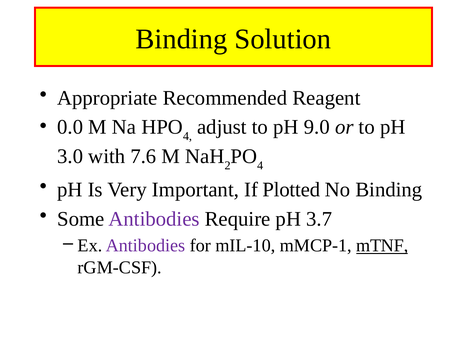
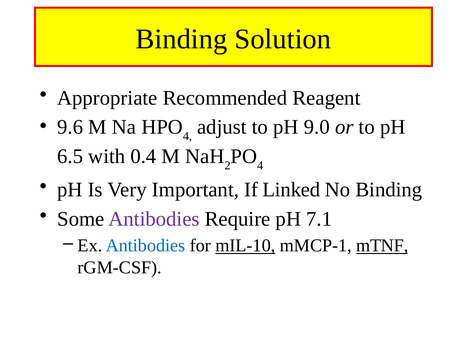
0.0: 0.0 -> 9.6 (70, 127)
3.0: 3.0 -> 6.5 (70, 156)
7.6: 7.6 -> 0.4 (143, 156)
Plotted: Plotted -> Linked (291, 190)
3.7: 3.7 -> 7.1 (319, 219)
Antibodies colour: purple -> blue (146, 246)
mIL-10 underline: none -> present (245, 246)
